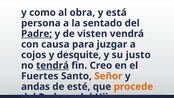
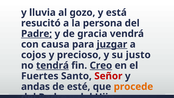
como: como -> lluvia (42, 13)
obra: obra -> gozo (82, 13)
persona: persona -> resucitó (41, 23)
sentado: sentado -> persona (103, 23)
visten: visten -> gracia (92, 34)
juzgar underline: none -> present (112, 44)
desquite: desquite -> precioso (79, 55)
Creo underline: none -> present (101, 65)
Señor colour: orange -> red (108, 76)
